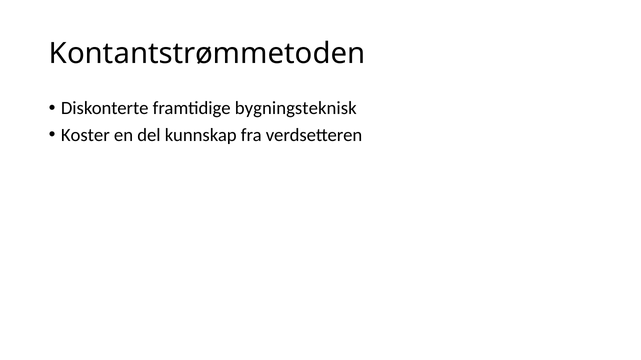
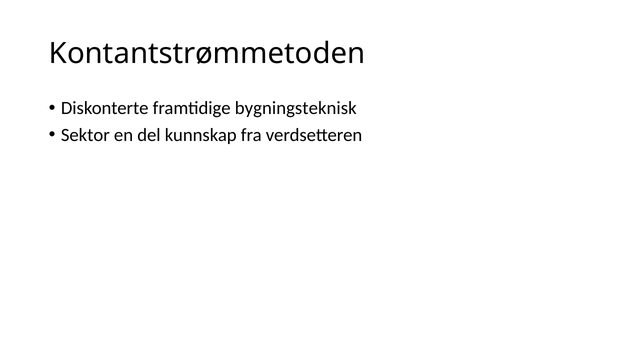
Koster: Koster -> Sektor (85, 135)
